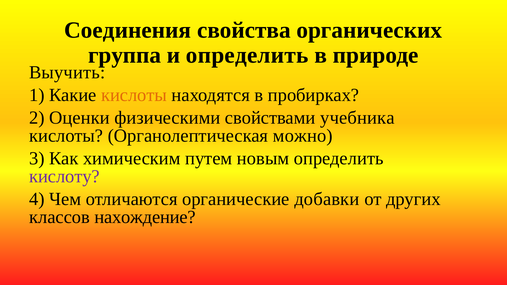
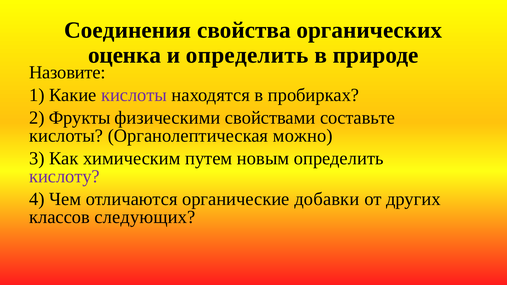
группа: группа -> оценка (125, 55)
Выучить: Выучить -> Назовите (67, 72)
кислоты colour: orange -> purple (134, 95)
Оценки: Оценки -> Фрукты (80, 118)
учебника: учебника -> составьте (358, 118)
нахождение: нахождение -> следующих (145, 217)
